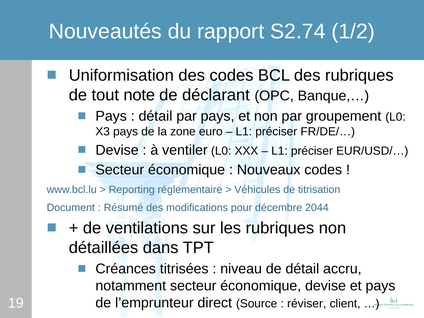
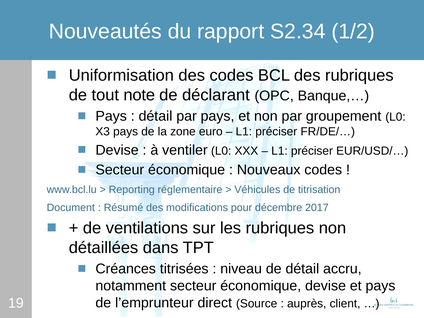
S2.74: S2.74 -> S2.34 (298, 31)
2044: 2044 -> 2017 (317, 208)
réviser: réviser -> auprès (307, 304)
